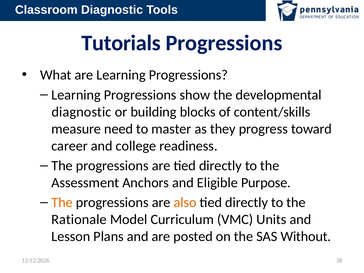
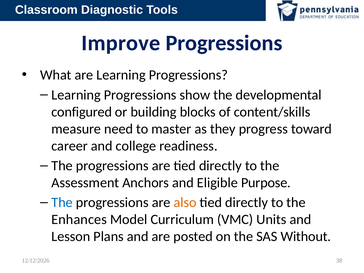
Tutorials: Tutorials -> Improve (121, 43)
diagnostic: diagnostic -> configured (82, 112)
The colour: orange -> blue (62, 202)
Rationale: Rationale -> Enhances (79, 219)
